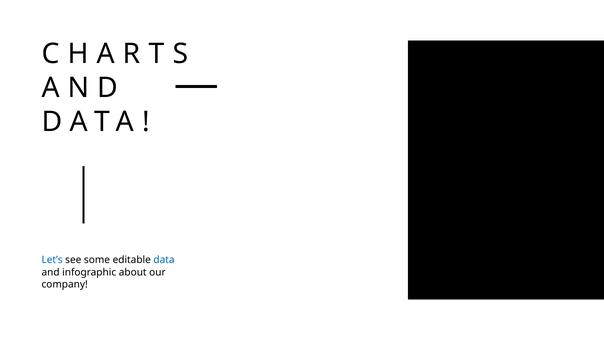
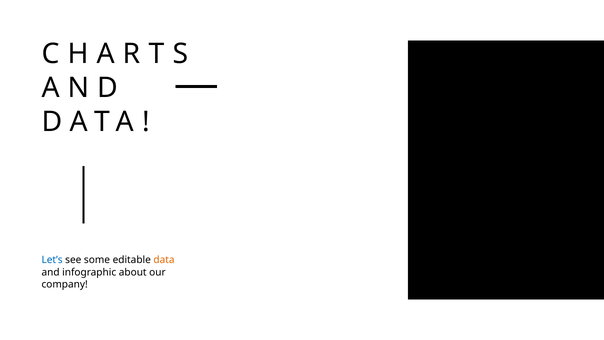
data colour: blue -> orange (164, 260)
